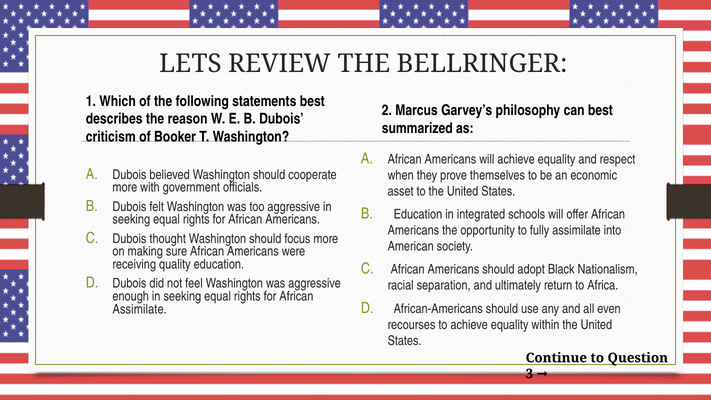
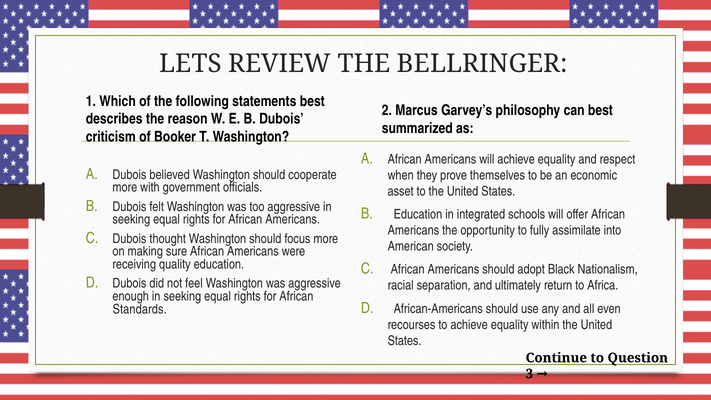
Assimilate: Assimilate -> Standards (140, 309)
